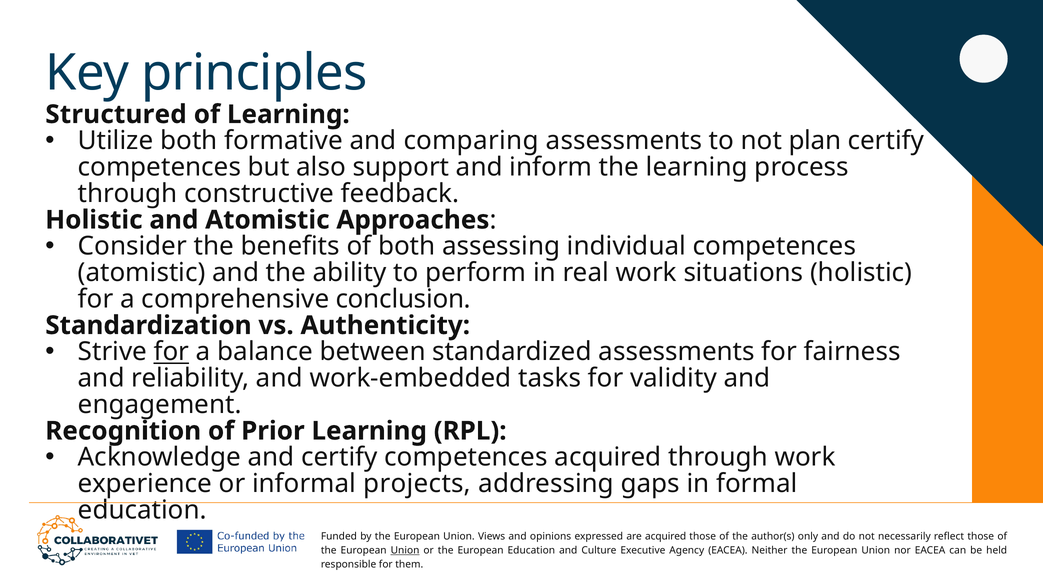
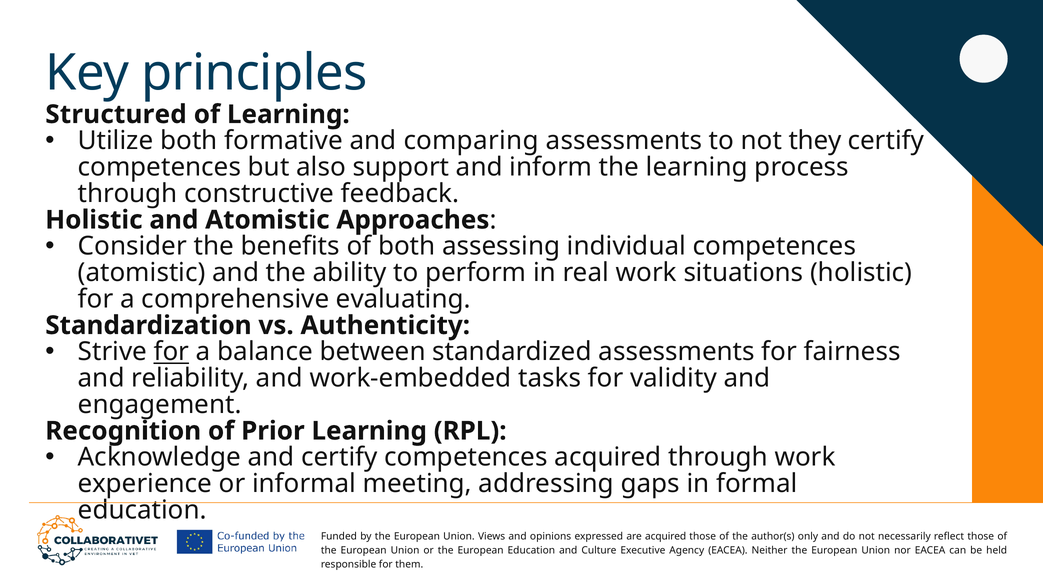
plan: plan -> they (815, 141)
conclusion: conclusion -> evaluating (403, 299)
projects: projects -> meeting (417, 483)
Union underline: present -> none (405, 550)
